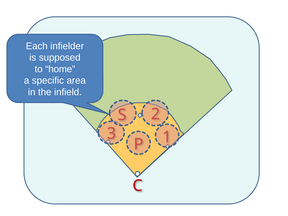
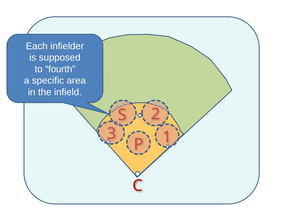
home: home -> fourth (60, 69)
